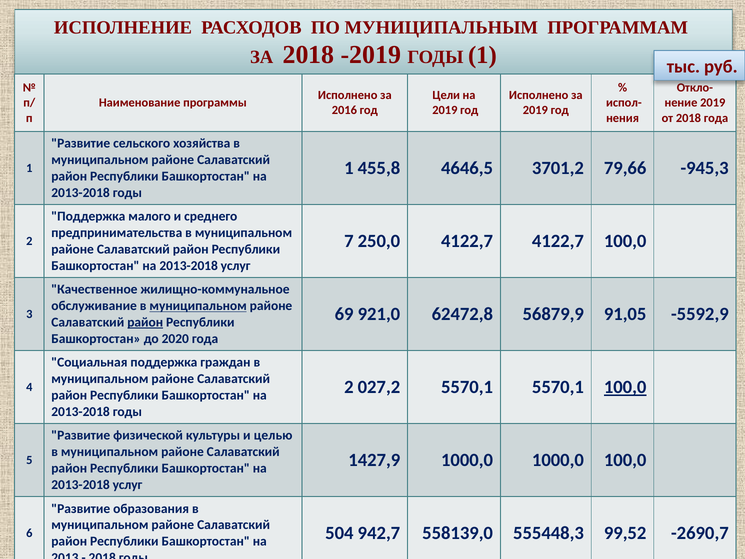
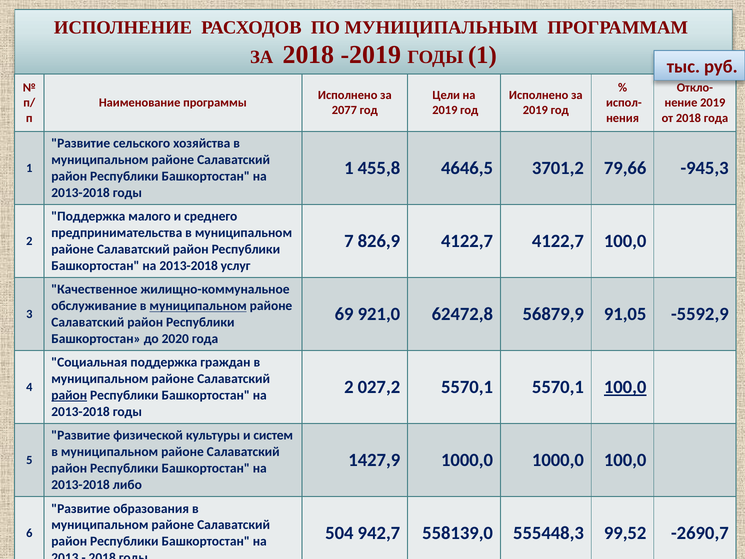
2016: 2016 -> 2077 (344, 110)
250,0: 250,0 -> 826,9 (379, 241)
район underline: present -> none (145, 322)
район underline: none -> present (69, 395)
целью: целью -> систем (273, 435)
услуг: услуг -> либо (127, 485)
